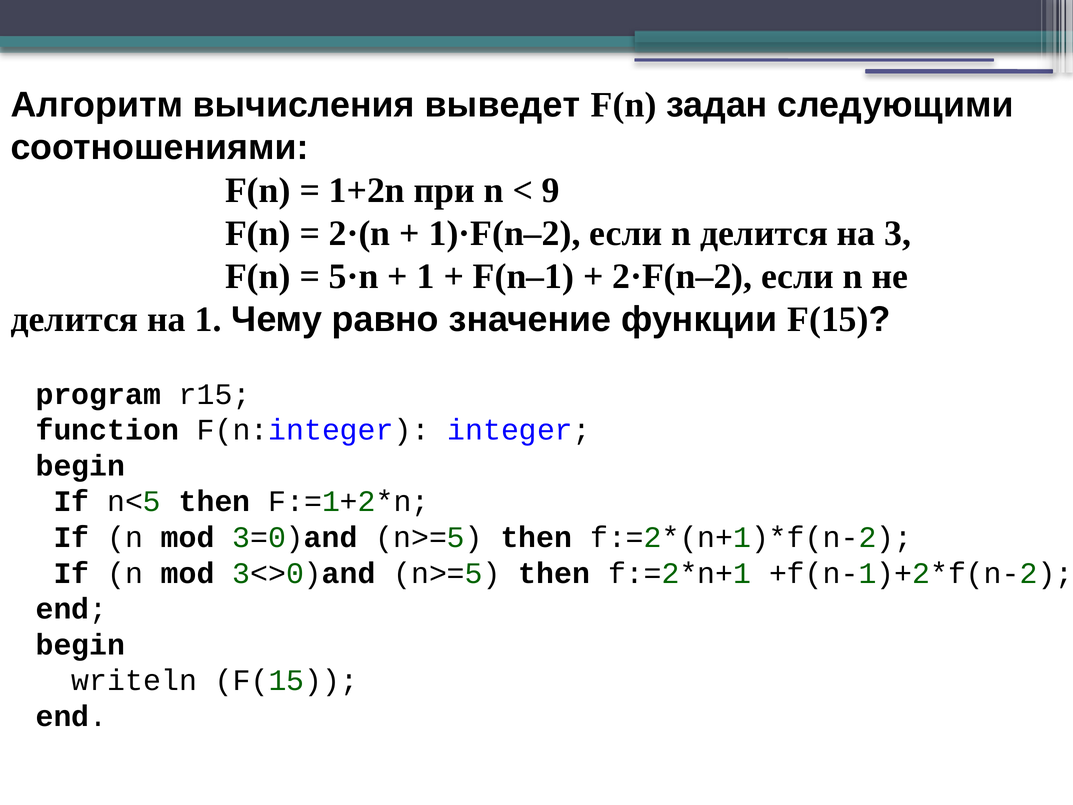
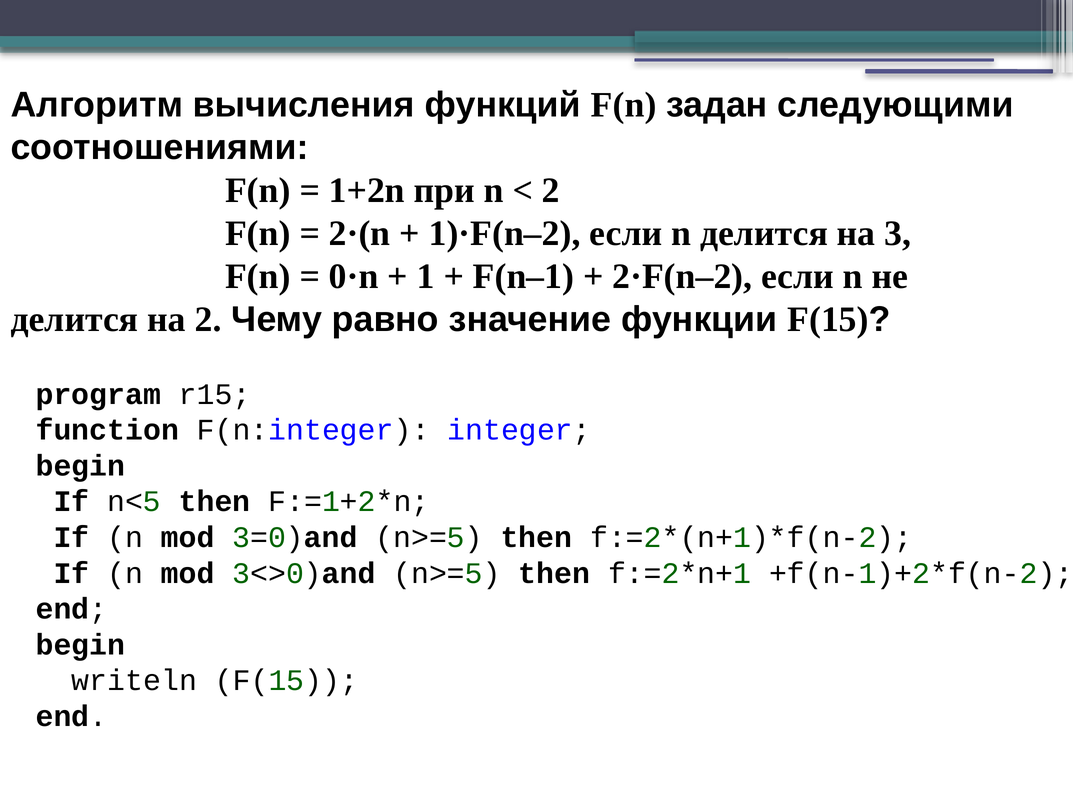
выведет: выведет -> функций (503, 105)
9: 9 -> 2 (551, 190)
5·n: 5·n -> 0·n (354, 276)
на 1: 1 -> 2 (208, 319)
